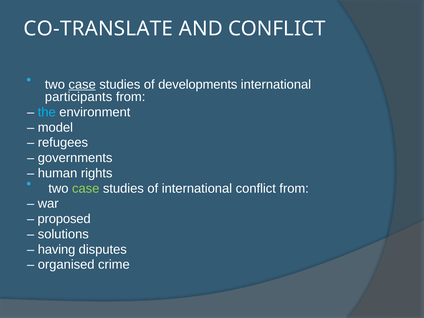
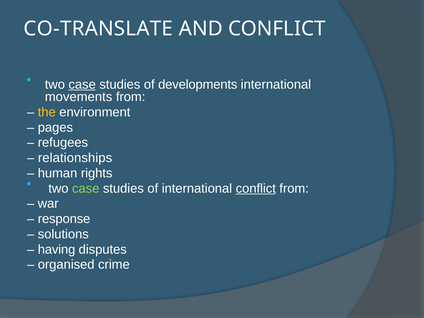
participants: participants -> movements (79, 97)
the colour: light blue -> yellow (47, 112)
model: model -> pages (55, 127)
governments: governments -> relationships (75, 158)
conflict underline: none -> present (256, 188)
proposed: proposed -> response (64, 219)
